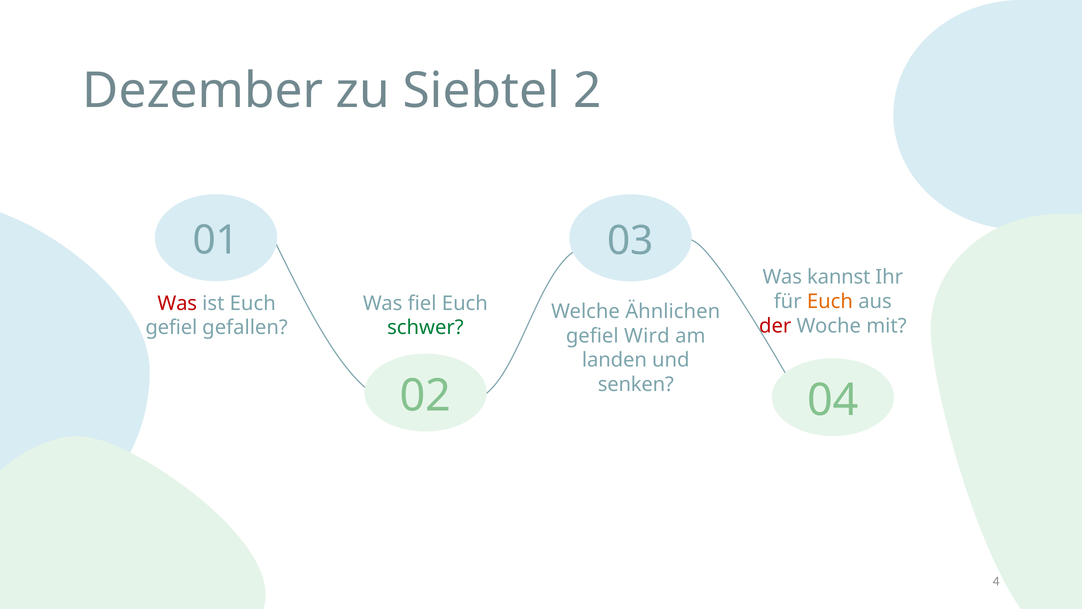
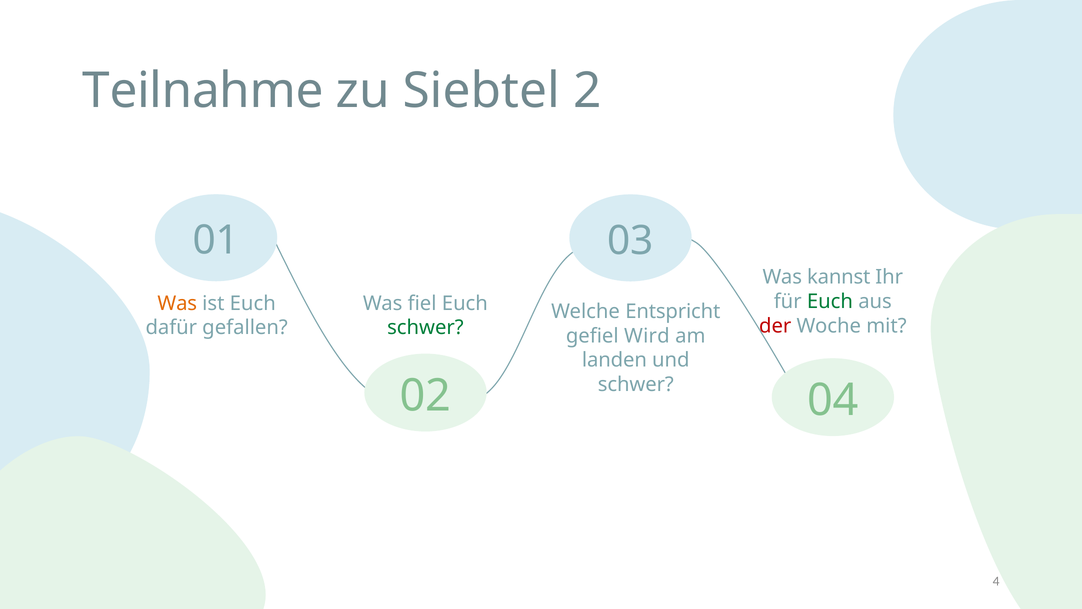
Dezember: Dezember -> Teilnahme (203, 91)
Euch colour: orange -> green (830, 301)
Was colour: red -> orange (177, 303)
Ähnlichen: Ähnlichen -> Entspricht (673, 311)
gefiel: gefiel -> dafür (171, 328)
senken: senken -> schwer (636, 384)
